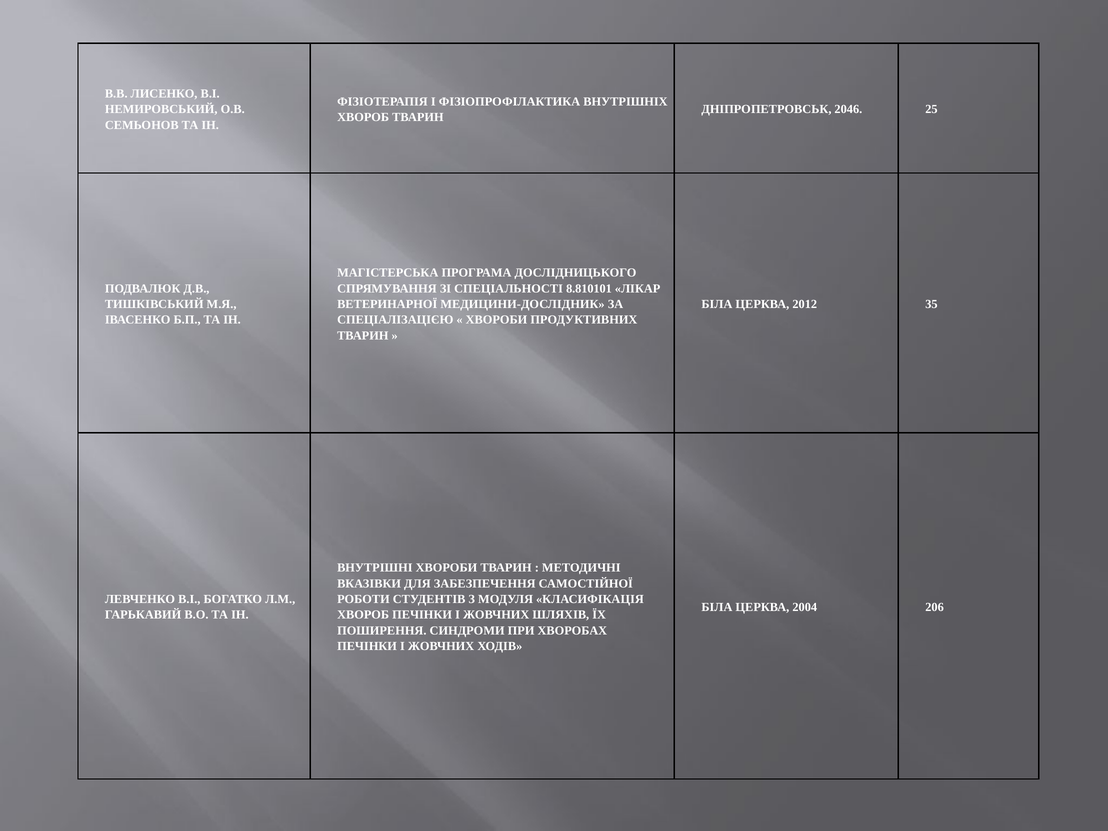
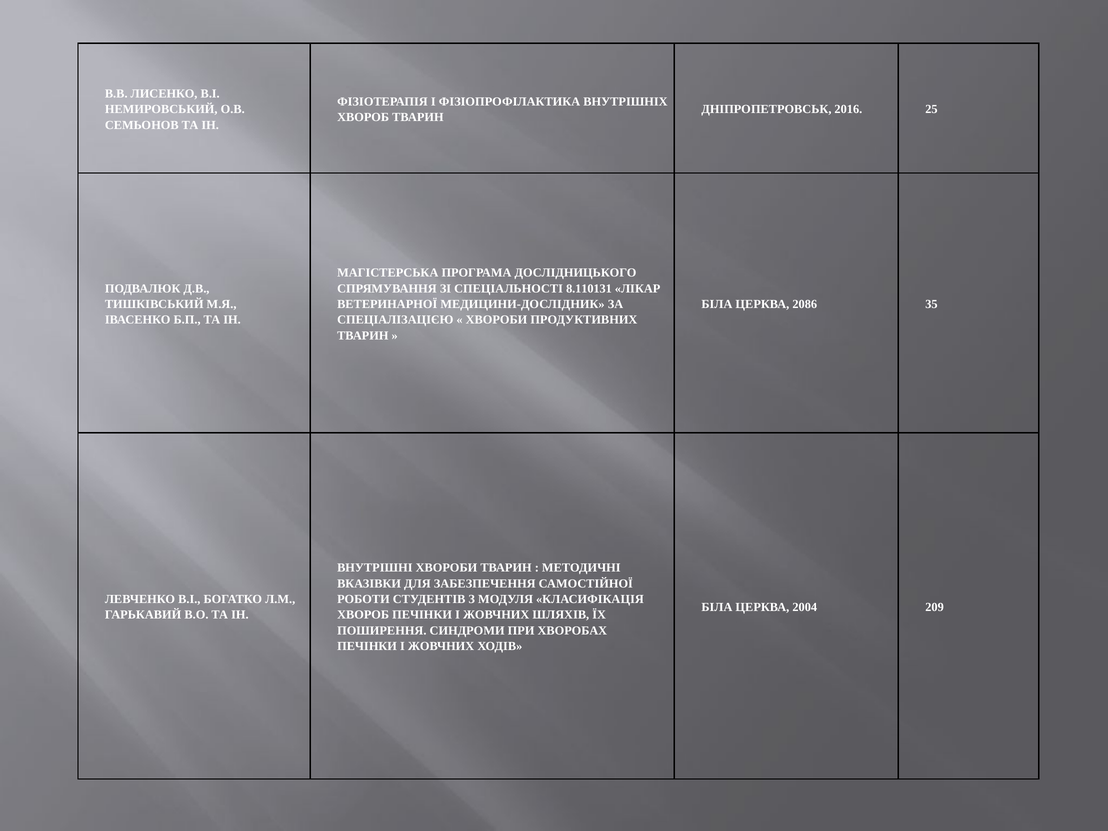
2046: 2046 -> 2016 (848, 109)
8.810101: 8.810101 -> 8.110131 (589, 288)
2012: 2012 -> 2086 (805, 304)
206: 206 -> 209 (935, 607)
